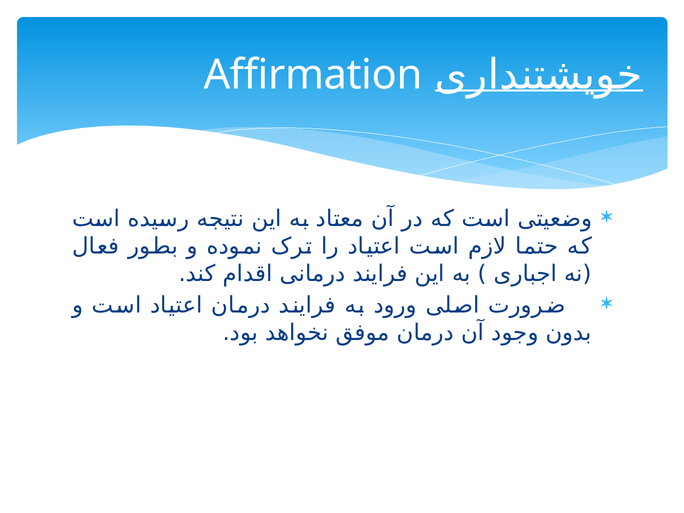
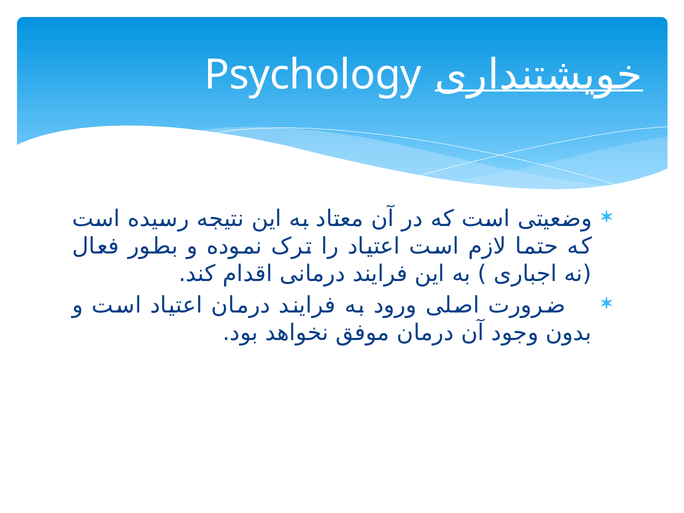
Affirmation: Affirmation -> Psychology (313, 75)
